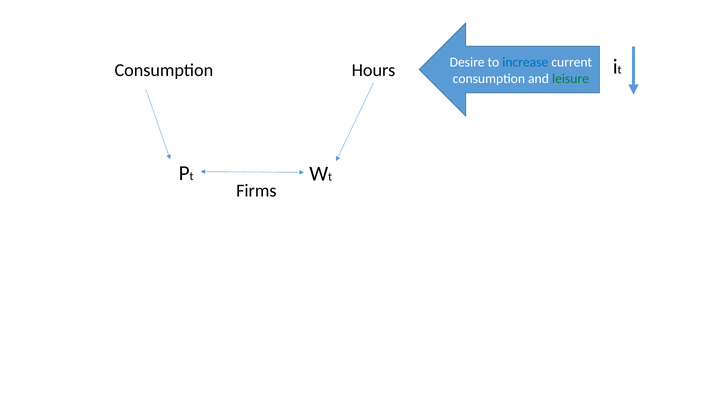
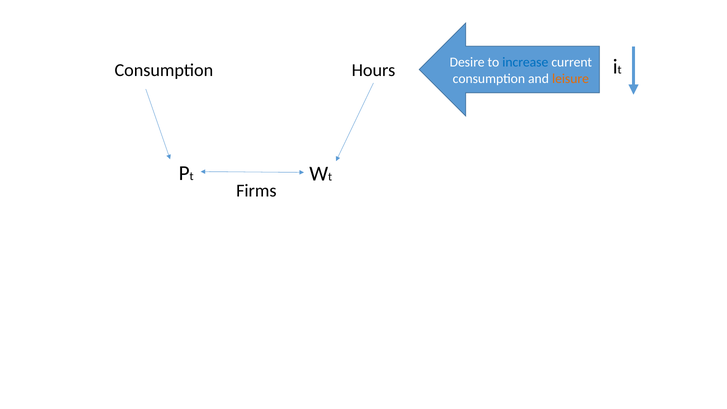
leisure colour: green -> orange (570, 79)
